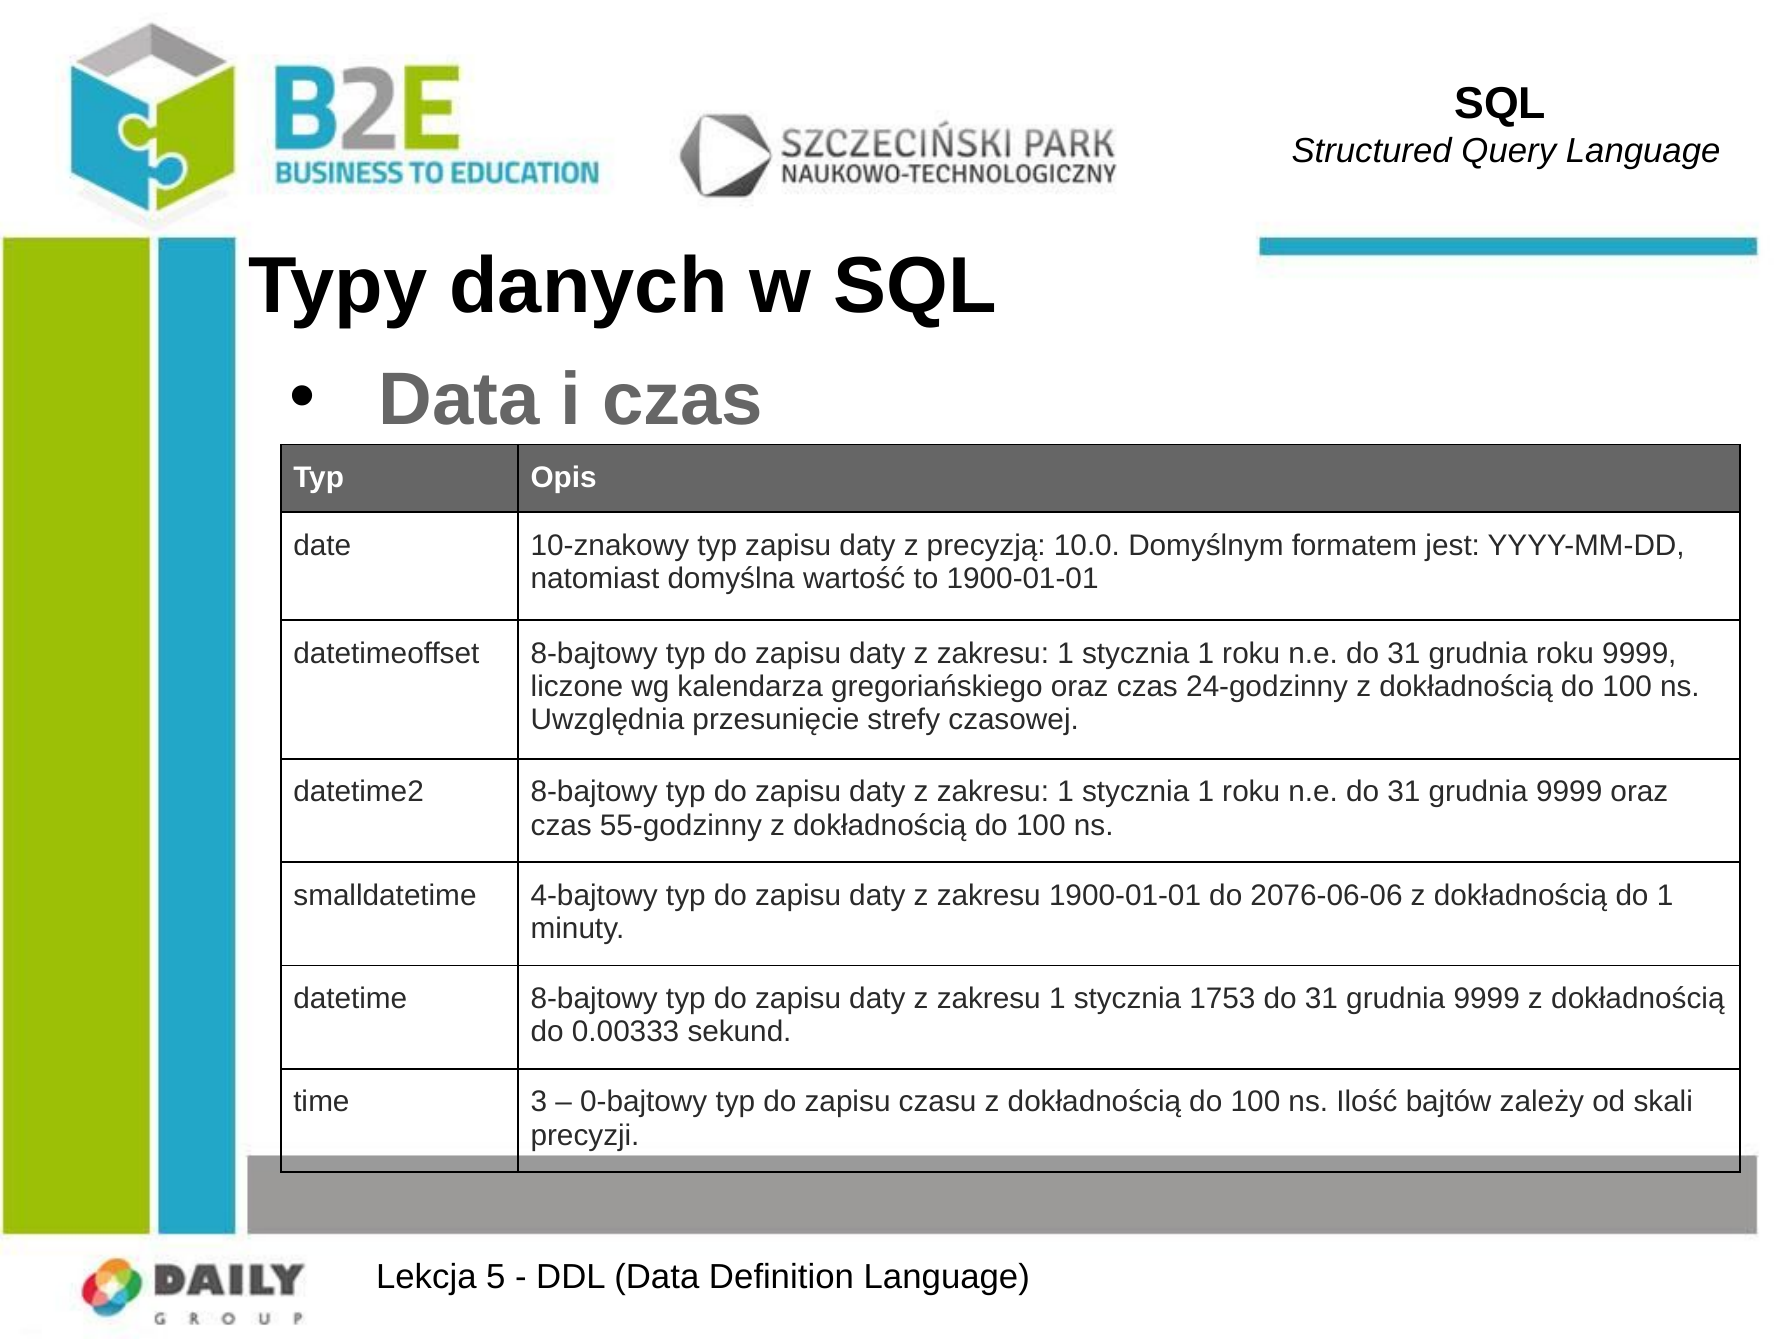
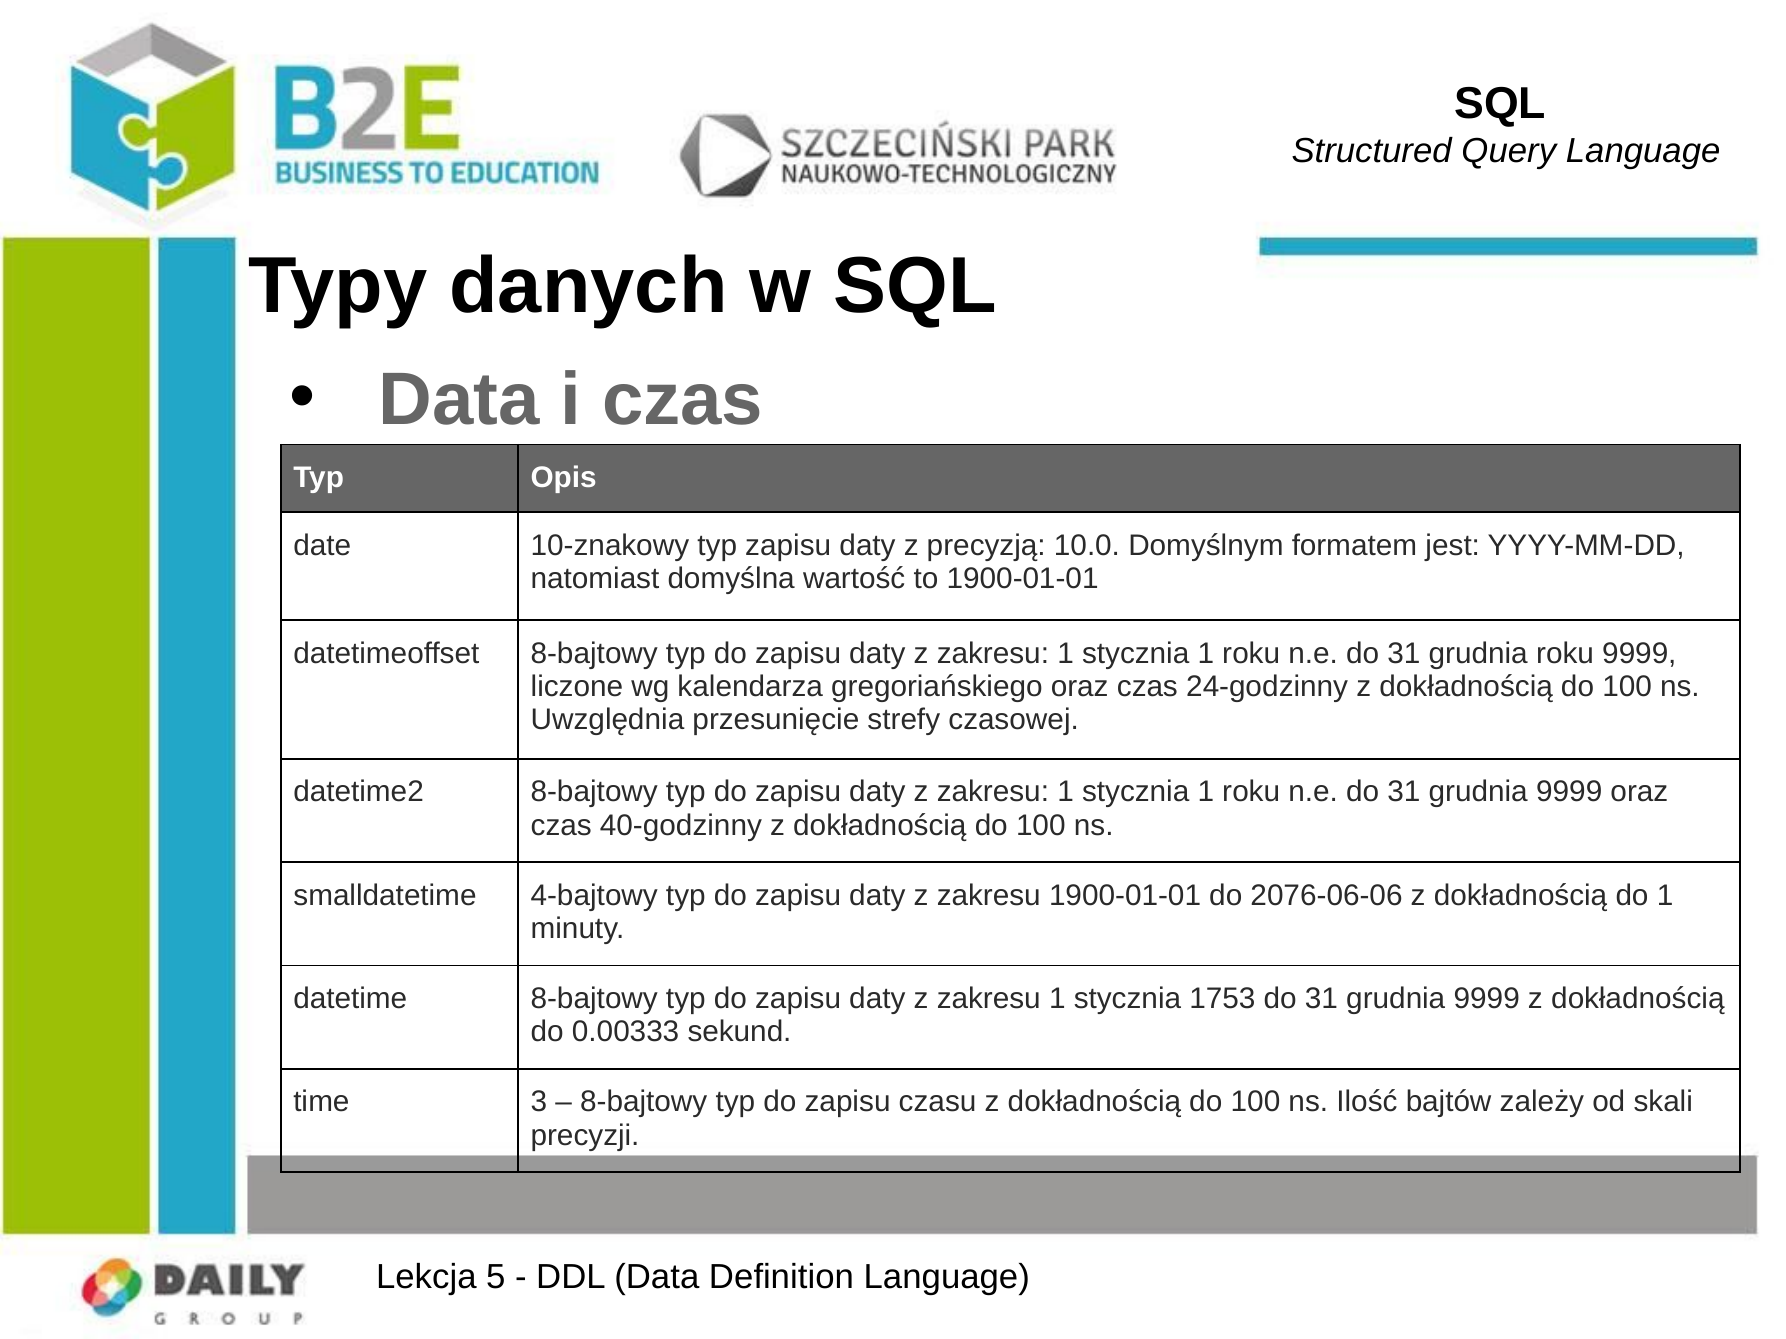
55-godzinny: 55-godzinny -> 40-godzinny (681, 826)
0-bajtowy: 0-bajtowy -> 8-bajtowy (644, 1102)
